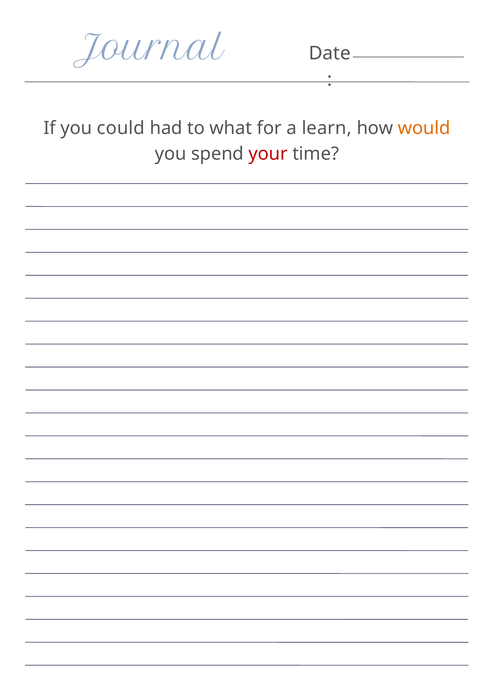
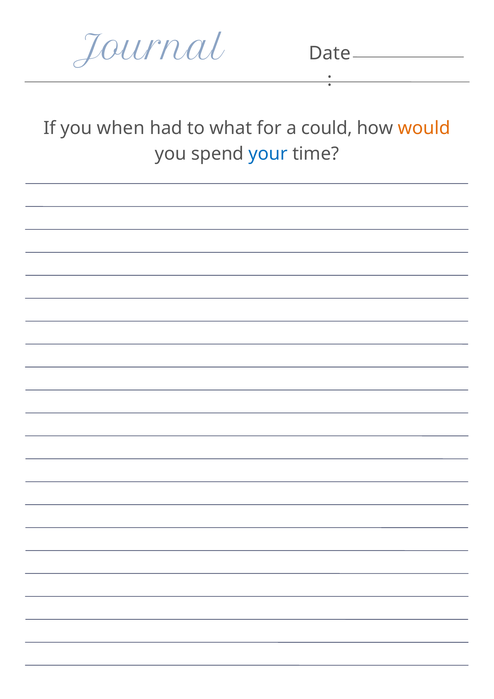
could: could -> when (121, 128)
learn: learn -> could (327, 128)
your colour: red -> blue (268, 154)
